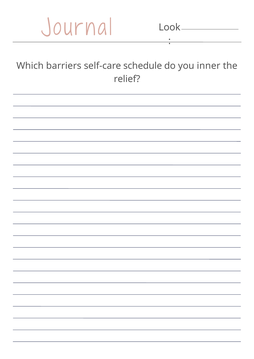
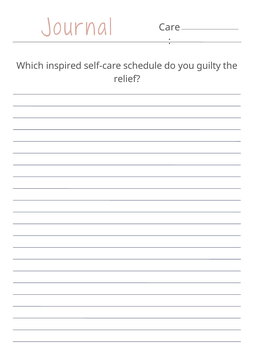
Look: Look -> Care (170, 27)
barriers: barriers -> inspired (64, 66)
inner: inner -> guilty (209, 66)
